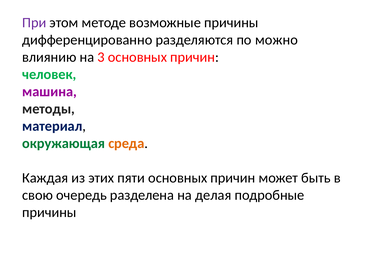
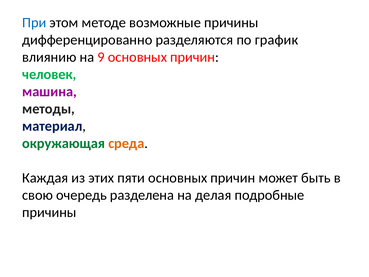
При colour: purple -> blue (34, 23)
можно: можно -> график (276, 40)
3: 3 -> 9 (101, 57)
